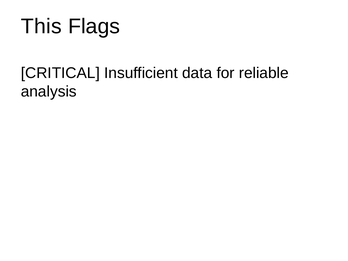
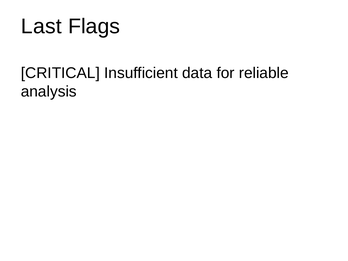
This: This -> Last (41, 26)
